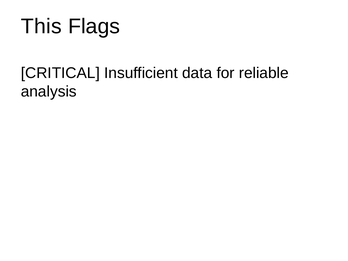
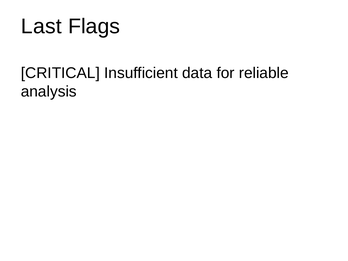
This: This -> Last (41, 26)
